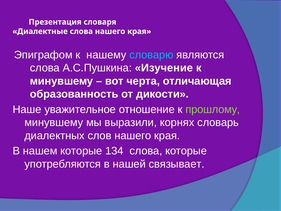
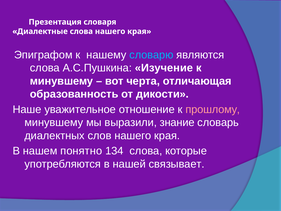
прошлому colour: light green -> pink (213, 109)
корнях: корнях -> знание (177, 122)
нашем которые: которые -> понятно (81, 151)
